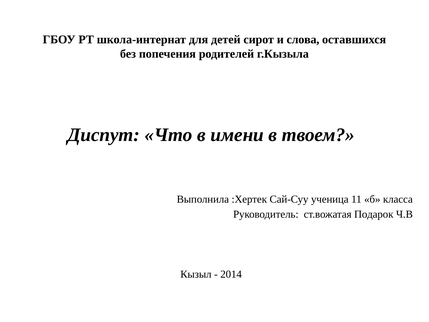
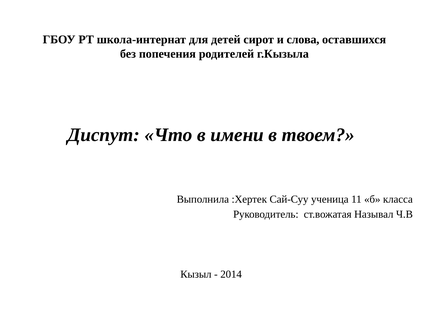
Подарок: Подарок -> Называл (374, 214)
